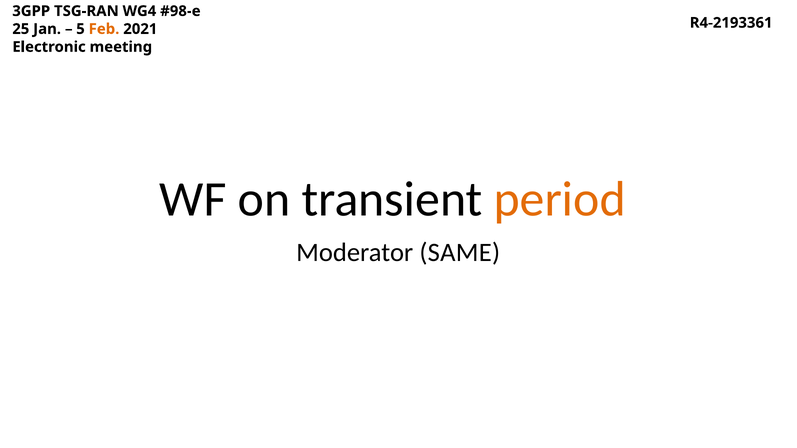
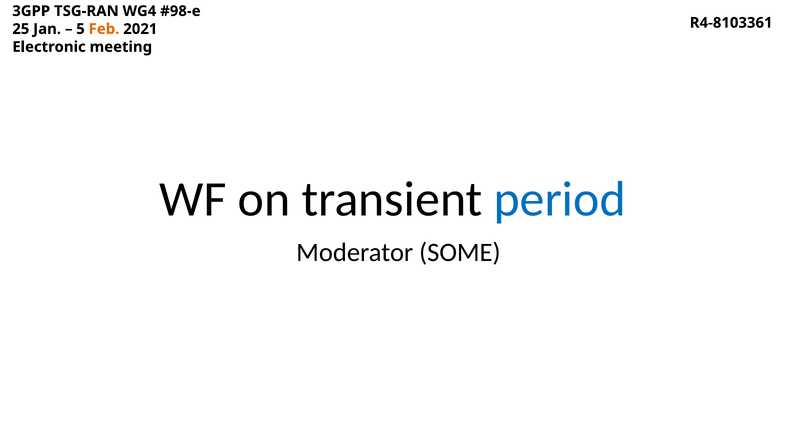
R4-2193361: R4-2193361 -> R4-8103361 (731, 23)
period colour: orange -> blue (560, 199)
SAME: SAME -> SOME (460, 253)
